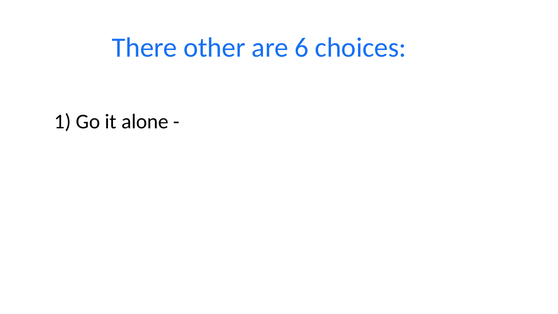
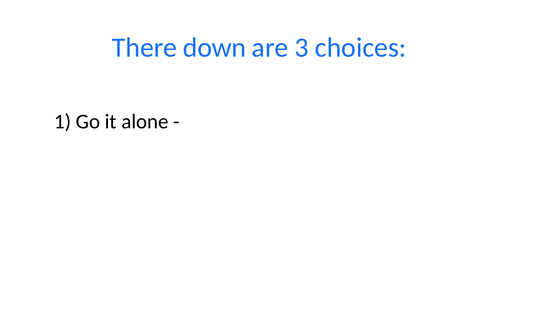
other: other -> down (215, 48)
6: 6 -> 3 (302, 48)
